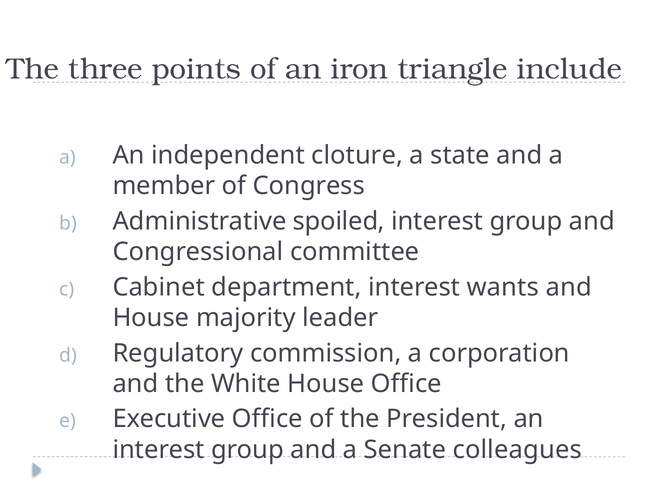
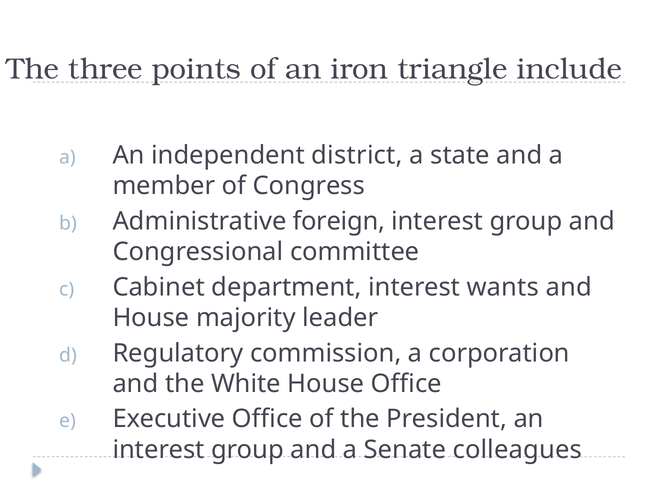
cloture: cloture -> district (357, 155)
spoiled: spoiled -> foreign (339, 221)
